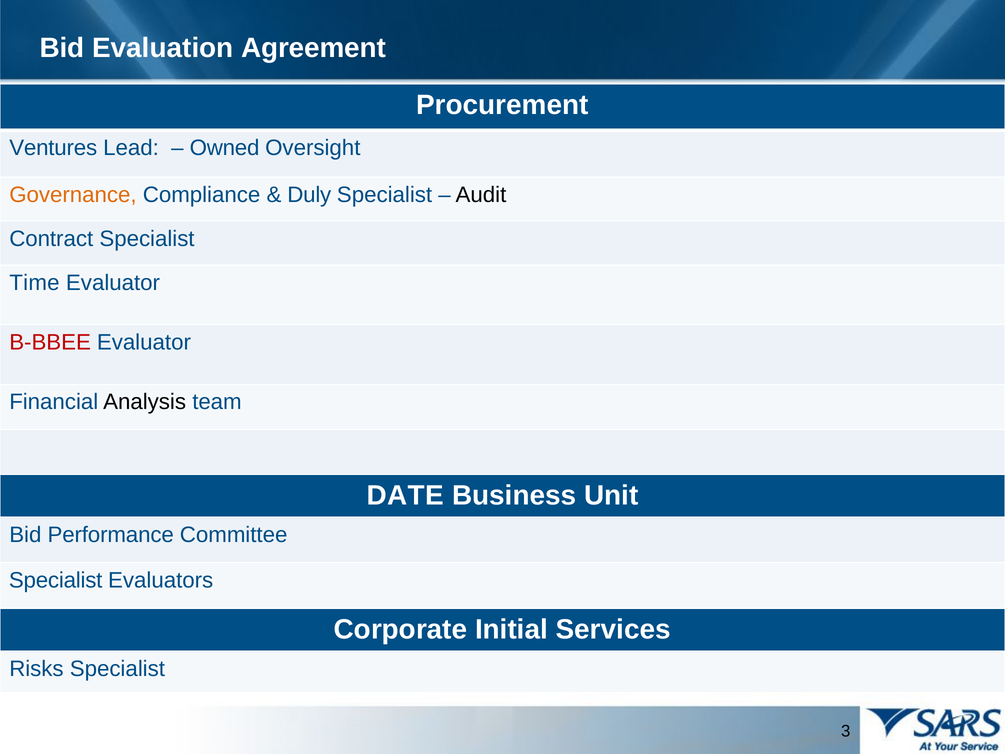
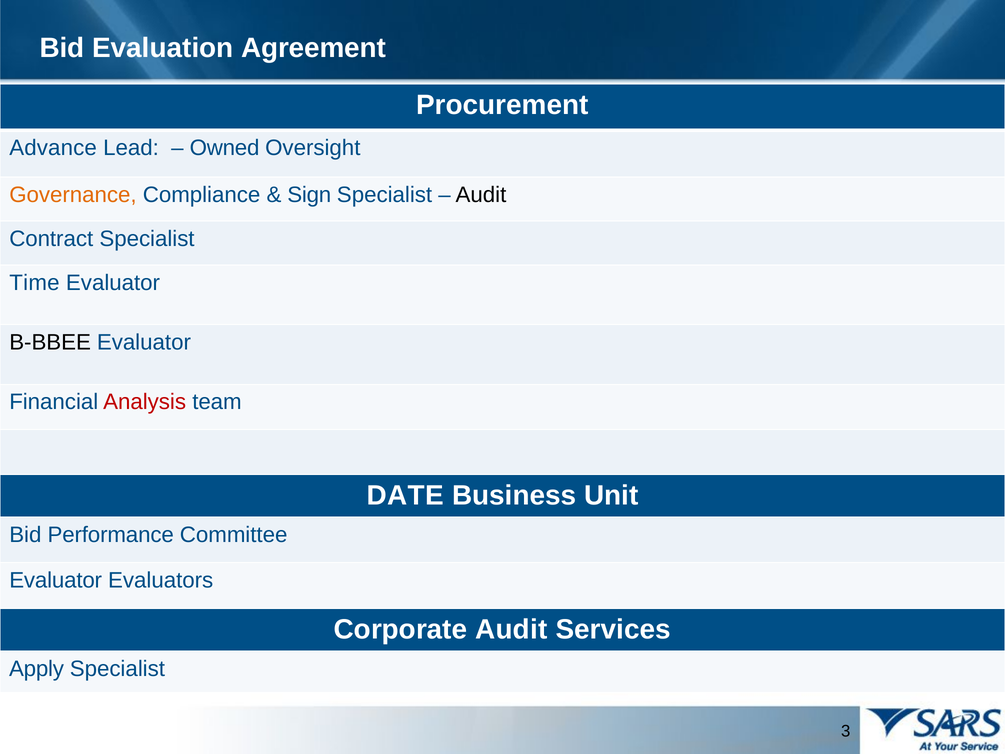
Ventures: Ventures -> Advance (53, 148)
Duly: Duly -> Sign (309, 195)
B-BBEE colour: red -> black (50, 342)
Analysis colour: black -> red (145, 402)
Specialist: Specialist -> Evaluator (56, 580)
Corporate Initial: Initial -> Audit (511, 629)
Risks: Risks -> Apply (37, 669)
